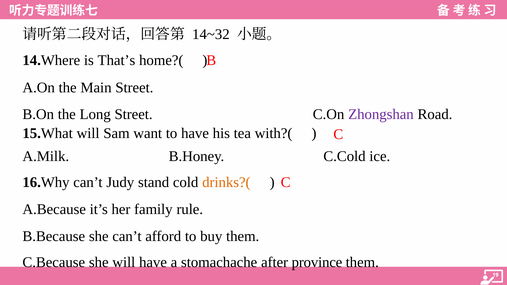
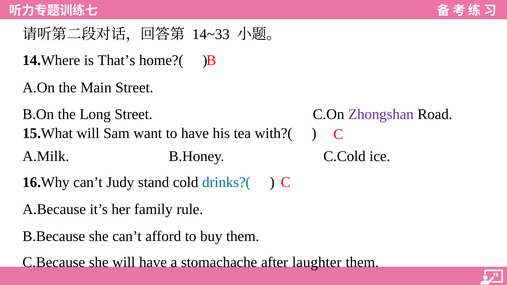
14~32: 14~32 -> 14~33 (211, 34)
drinks?( colour: orange -> blue (226, 182)
province: province -> laughter (317, 262)
